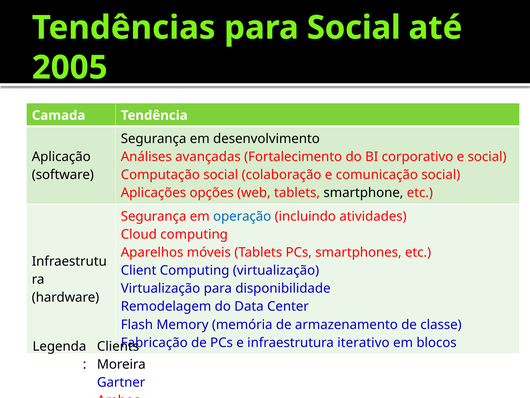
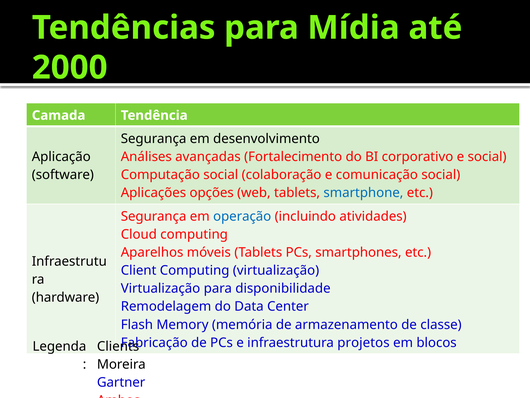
para Social: Social -> Mídia (354, 28)
2005: 2005 -> 2000 (70, 68)
smartphone colour: black -> blue (363, 193)
iterativo: iterativo -> projetos (363, 342)
